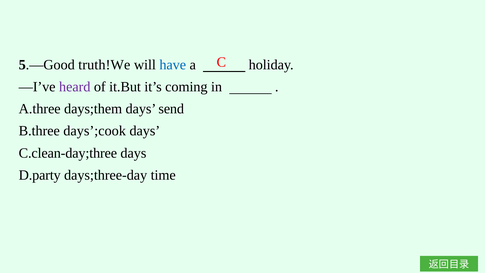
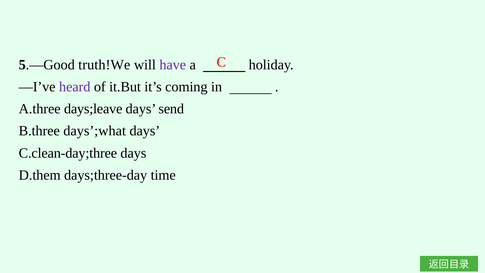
have colour: blue -> purple (173, 65)
days;them: days;them -> days;leave (93, 109)
days’;cook: days’;cook -> days’;what (95, 131)
D.party: D.party -> D.them (40, 175)
